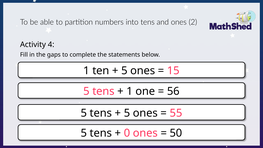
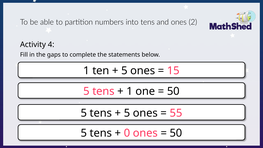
56: 56 -> 50 (173, 91)
